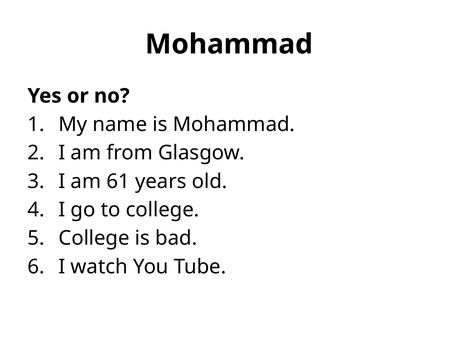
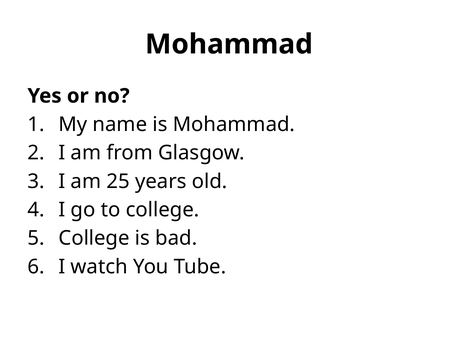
61: 61 -> 25 (118, 182)
